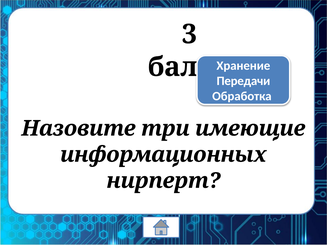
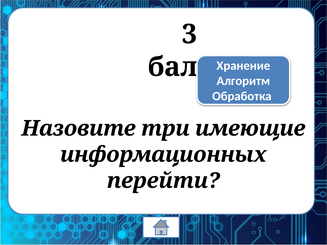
Передачи: Передачи -> Алгоритм (243, 81)
нирперт: нирперт -> перейти (163, 181)
